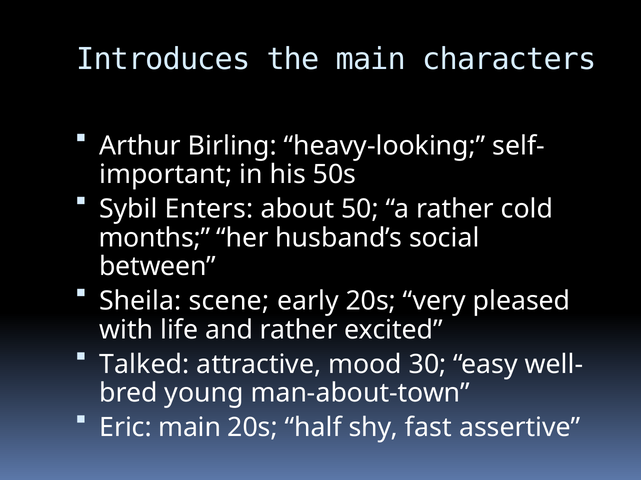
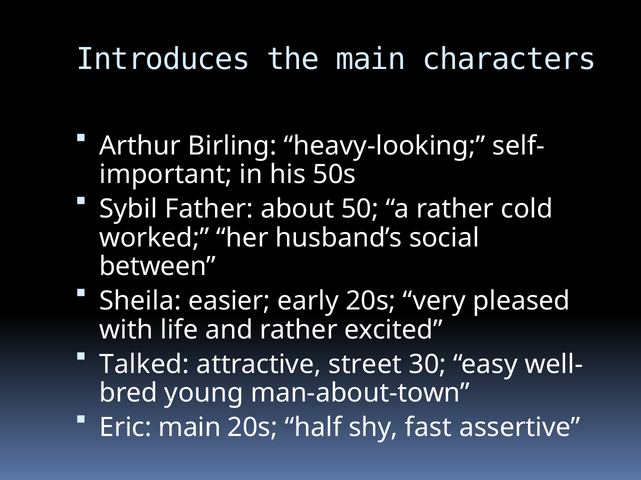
Enters: Enters -> Father (209, 209)
months: months -> worked (154, 238)
scene: scene -> easier (229, 301)
mood: mood -> street (365, 365)
